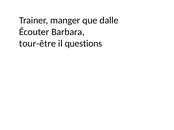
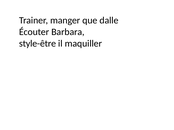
tour-être: tour-être -> style-être (38, 44)
questions: questions -> maquiller (83, 44)
